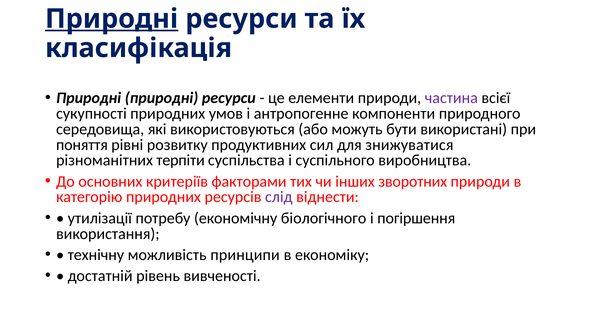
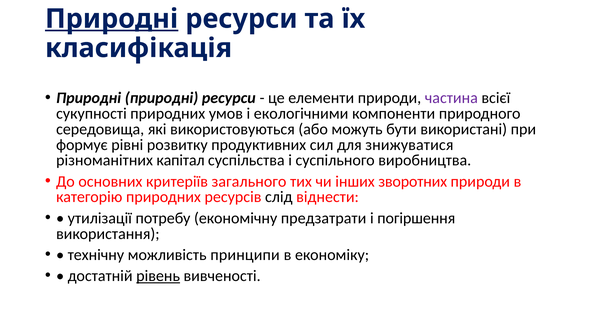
антропогенне: антропогенне -> екологічними (301, 113)
поняття: поняття -> формує (82, 145)
терпіти: терпіти -> капітал (181, 160)
факторами: факторами -> загального (249, 181)
слід colour: purple -> black (279, 197)
біологічного: біологічного -> предзатрати (324, 218)
рівень underline: none -> present (158, 275)
